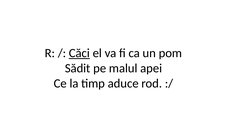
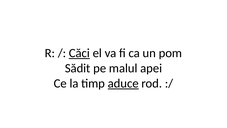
aduce underline: none -> present (123, 83)
